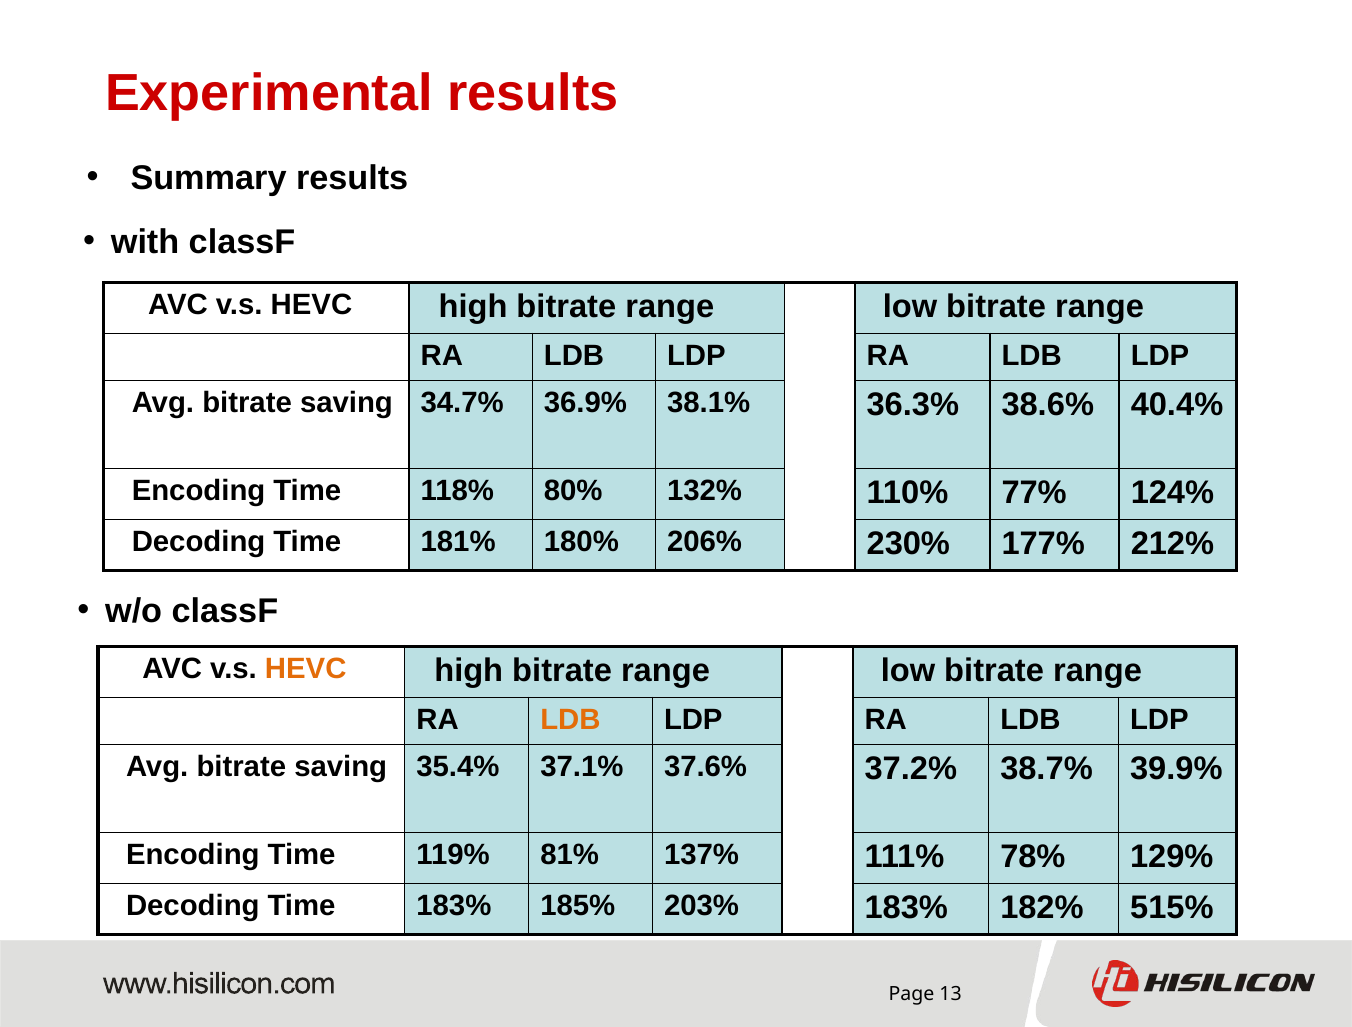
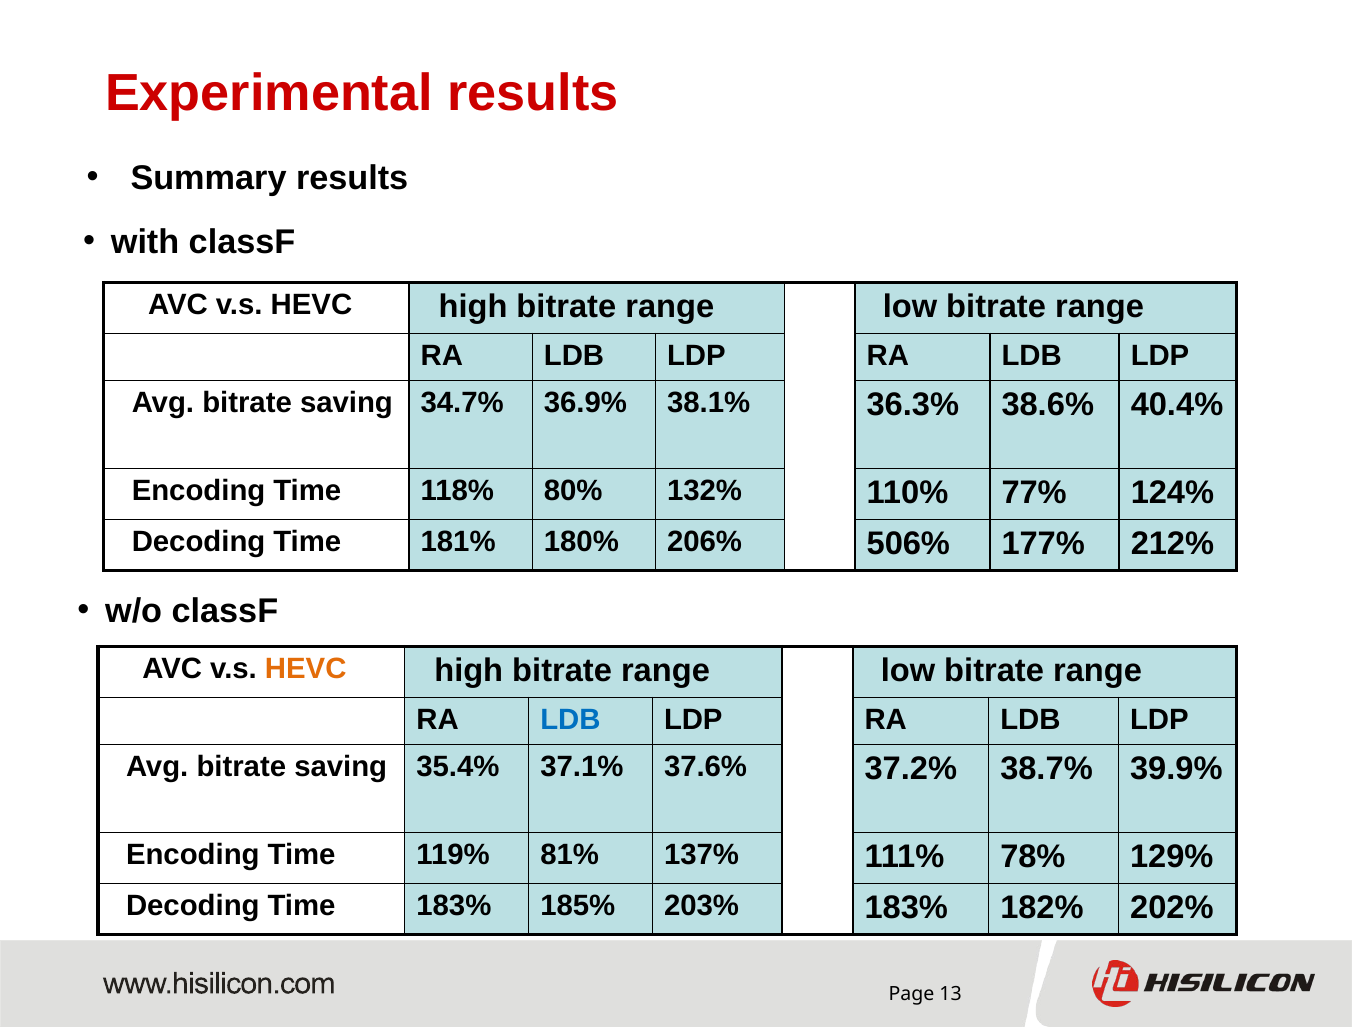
230%: 230% -> 506% (908, 544)
LDB colour: orange -> blue (570, 720)
515%: 515% -> 202% (1172, 908)
